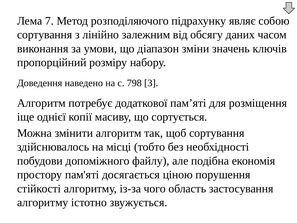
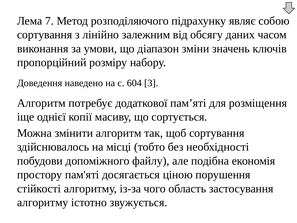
798: 798 -> 604 (134, 83)
